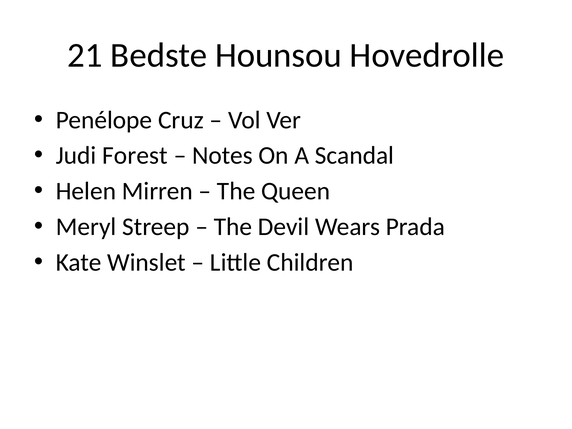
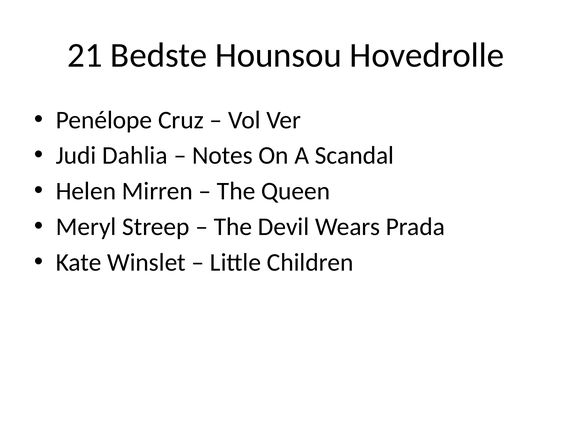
Forest: Forest -> Dahlia (135, 156)
